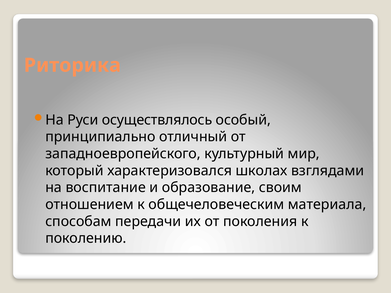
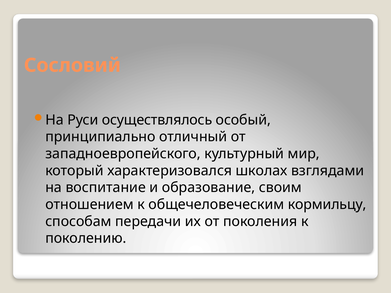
Риторика: Риторика -> Сословий (72, 65)
материала: материала -> кормильцу (327, 205)
